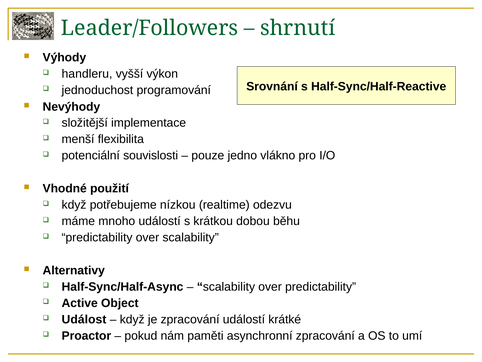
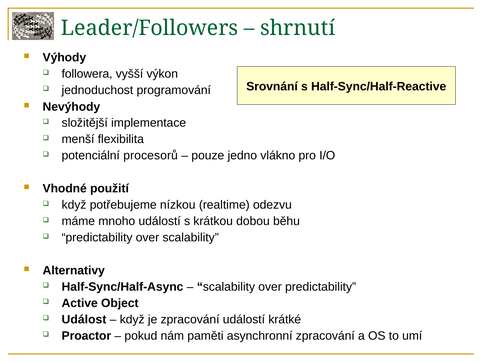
handleru: handleru -> followera (87, 74)
souvislosti: souvislosti -> procesorů (151, 155)
